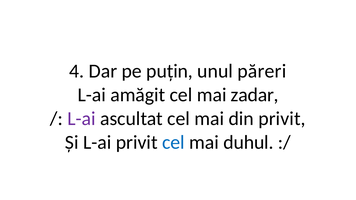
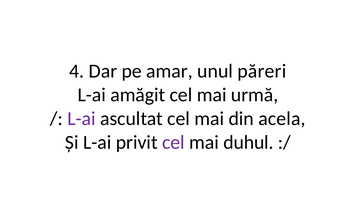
puțin: puțin -> amar (170, 71)
zadar: zadar -> urmă (255, 95)
din privit: privit -> acela (282, 119)
cel colour: blue -> purple (173, 142)
